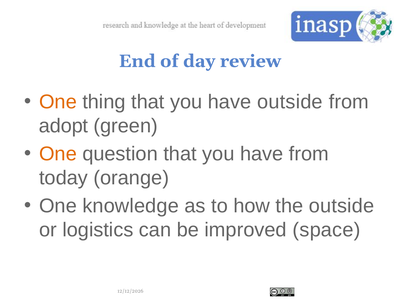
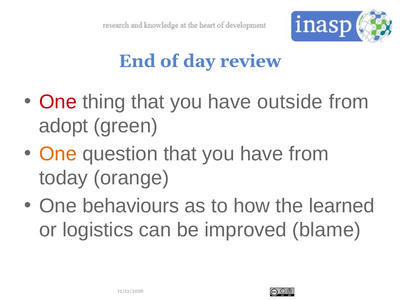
One colour: orange -> red (58, 102)
knowledge: knowledge -> behaviours (131, 206)
the outside: outside -> learned (342, 206)
space: space -> blame (327, 230)
